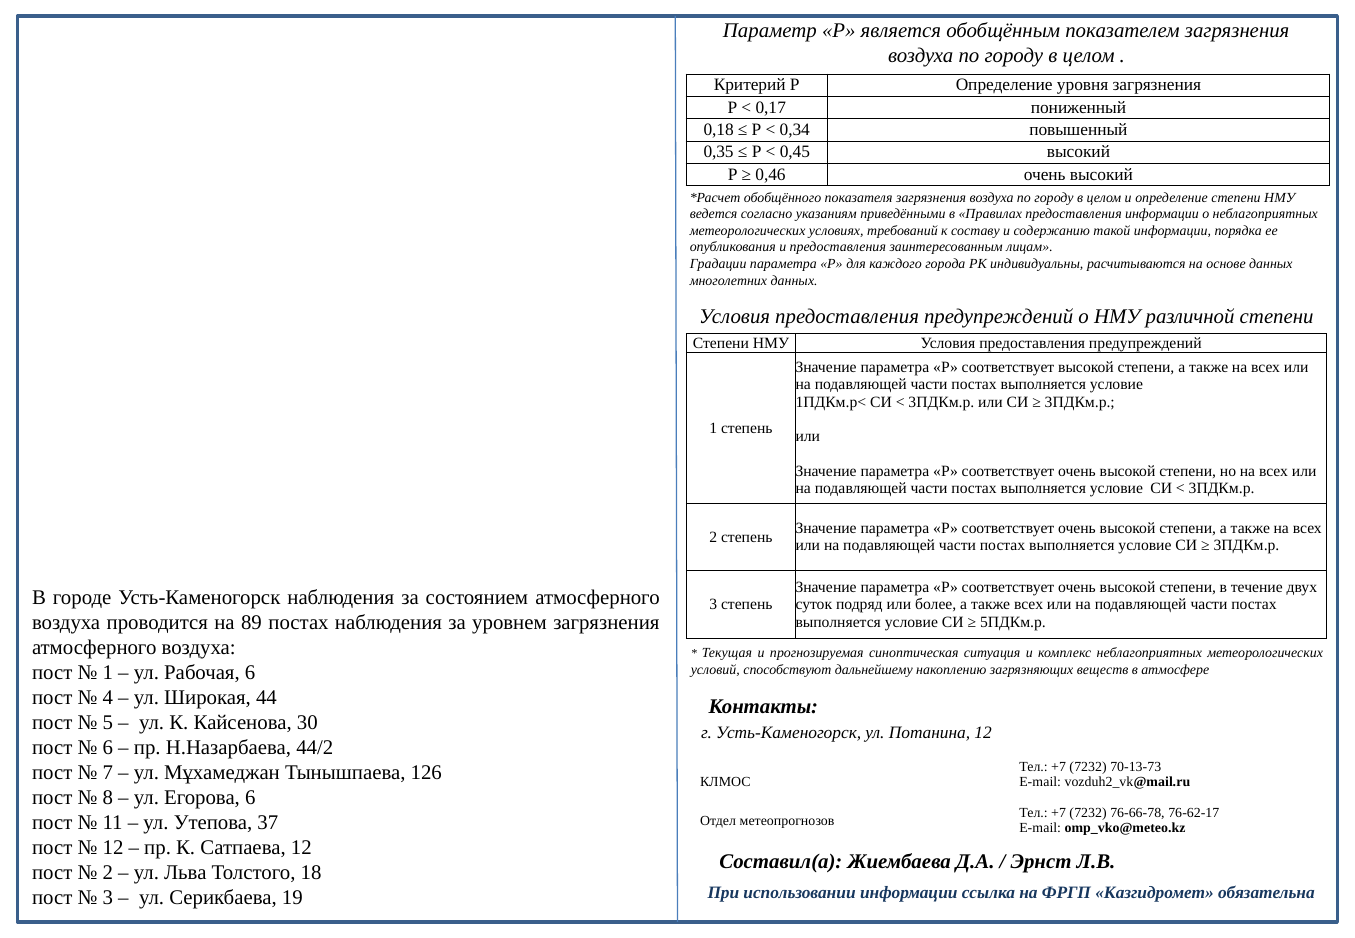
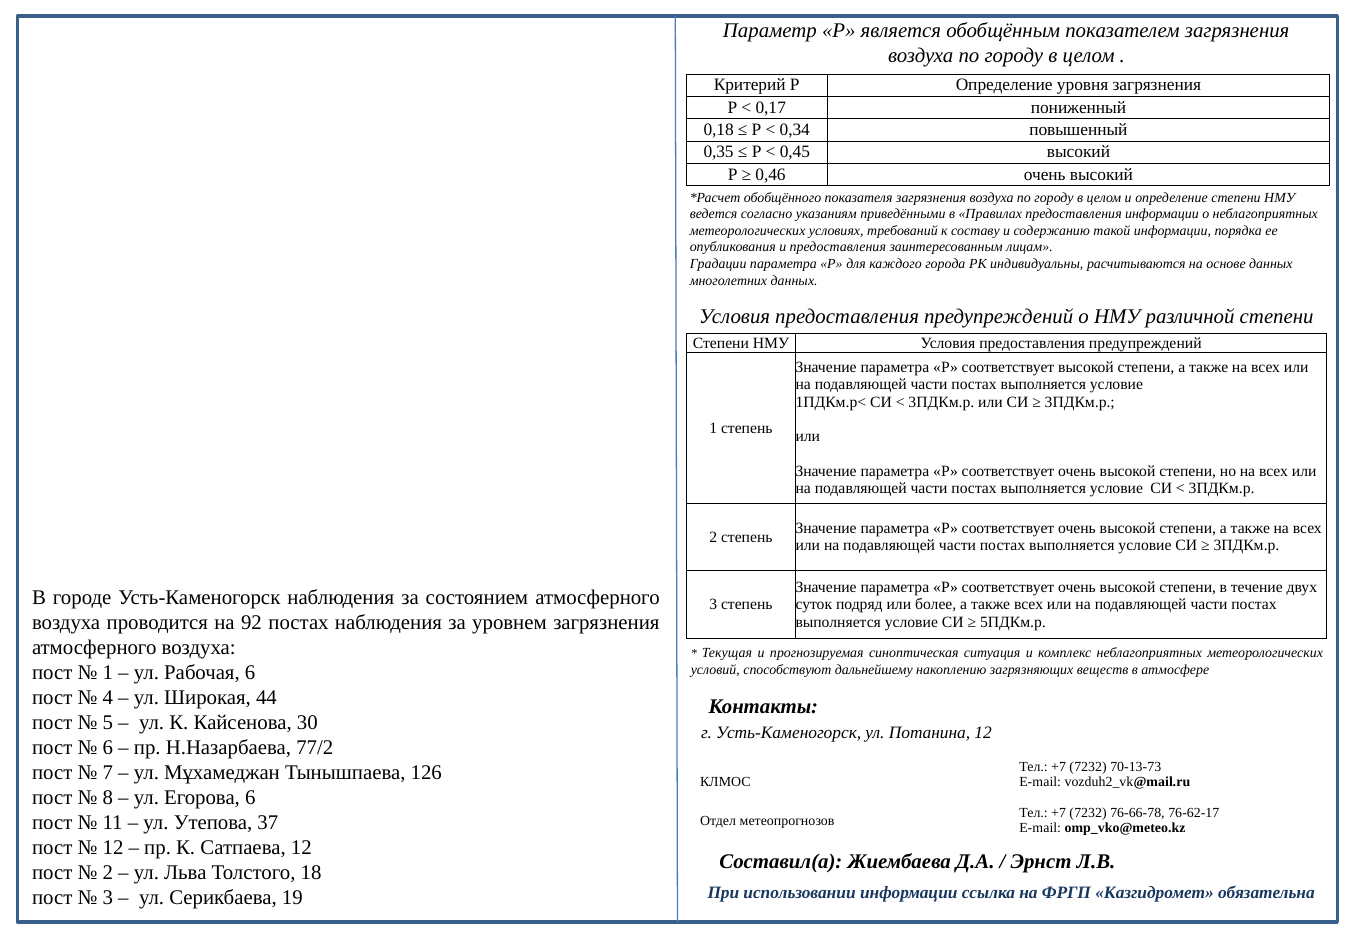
89: 89 -> 92 (251, 622)
44/2: 44/2 -> 77/2 (315, 748)
